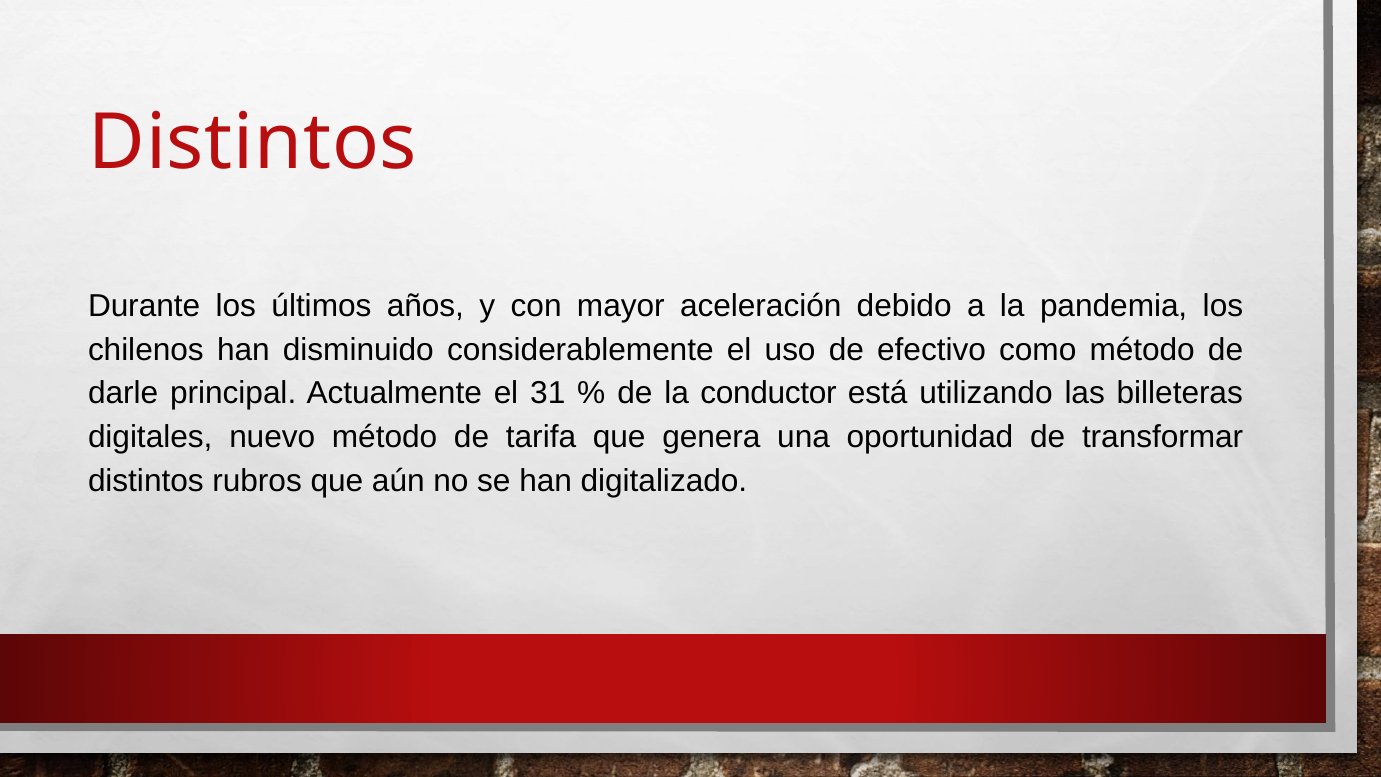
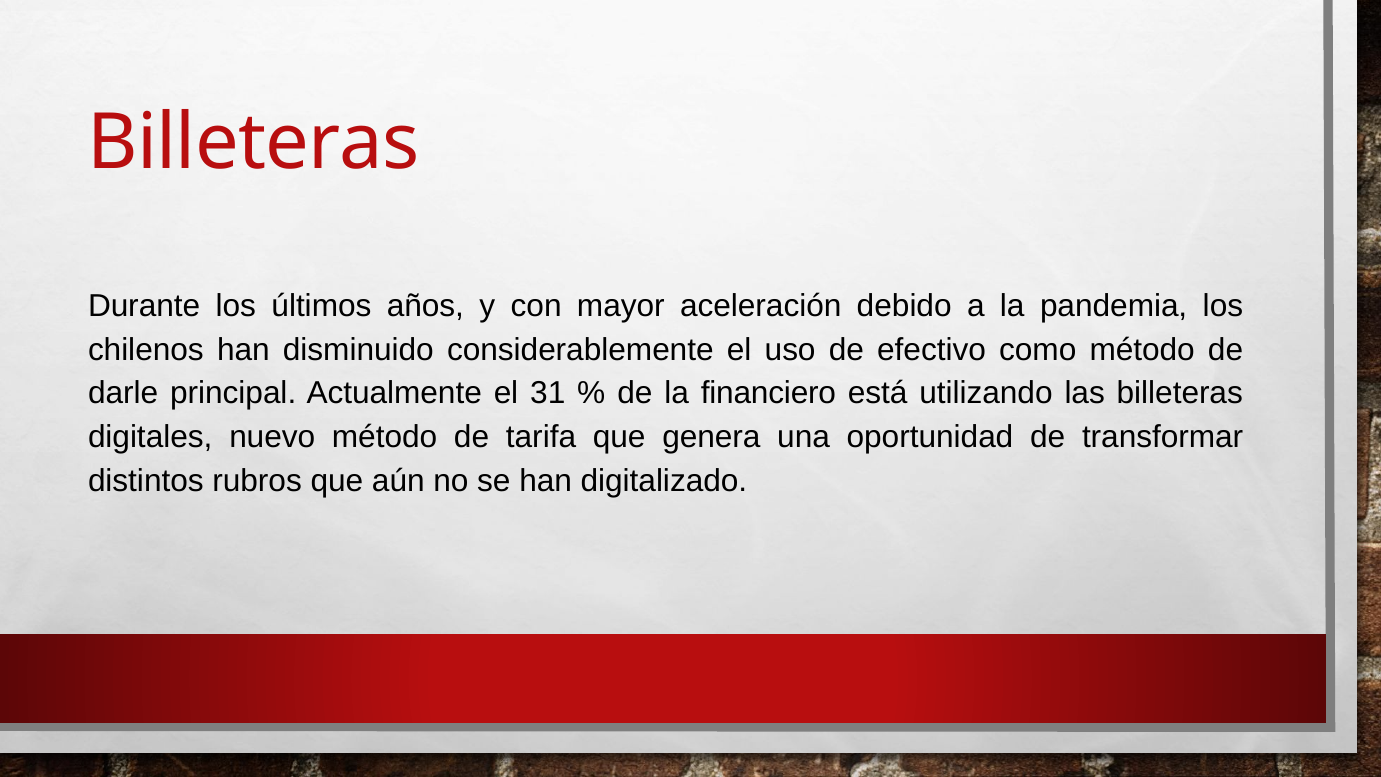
Distintos: Distintos -> Billeteras (254, 142)
conductor: conductor -> financiero (768, 393)
